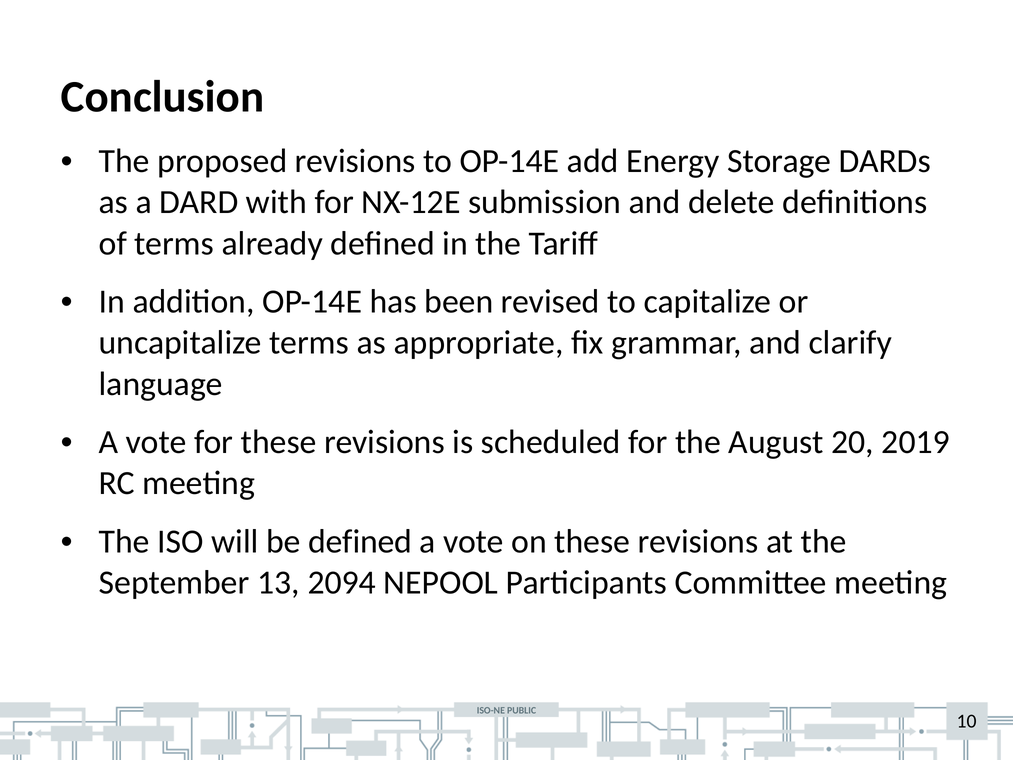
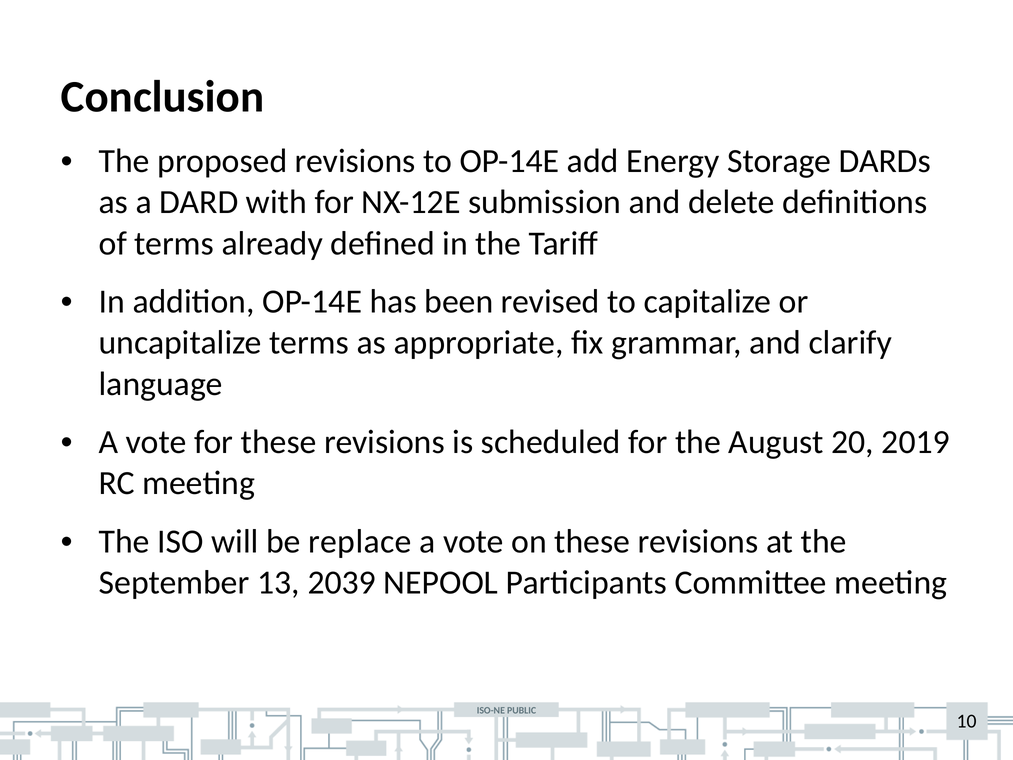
be defined: defined -> replace (360, 541)
2094: 2094 -> 2039 (342, 582)
